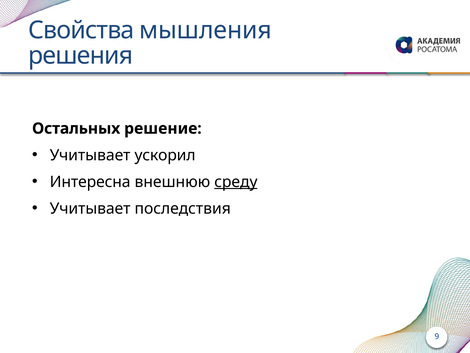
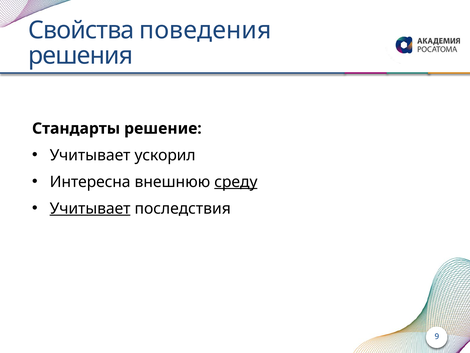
мышления: мышления -> поведения (205, 30)
Остальных: Остальных -> Стандарты (76, 128)
Учитывает underline: none -> present (90, 208)
